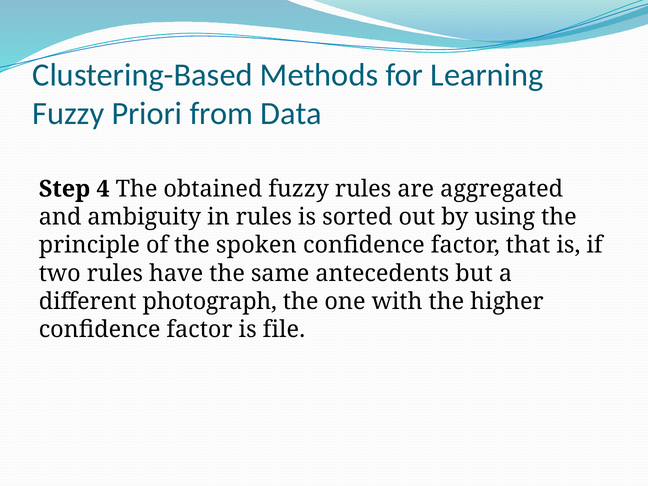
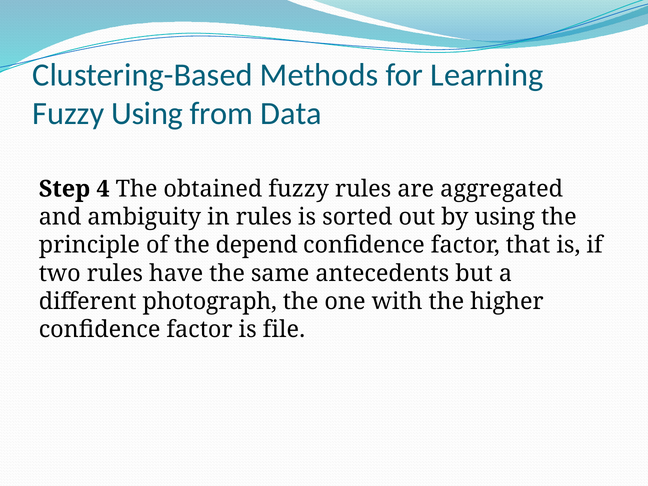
Fuzzy Priori: Priori -> Using (147, 114)
spoken: spoken -> depend (257, 245)
